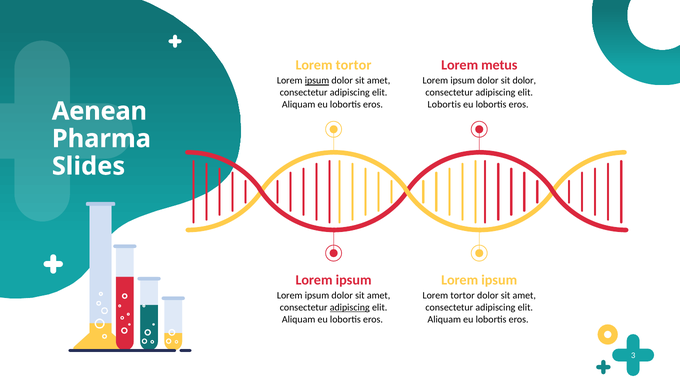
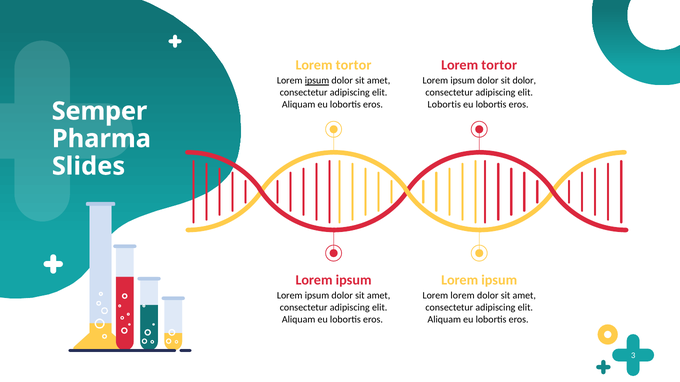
metus: metus -> tortor (499, 65)
Aenean: Aenean -> Semper (99, 111)
tortor: tortor -> lorem (463, 296)
adipiscing underline: present -> none (350, 308)
